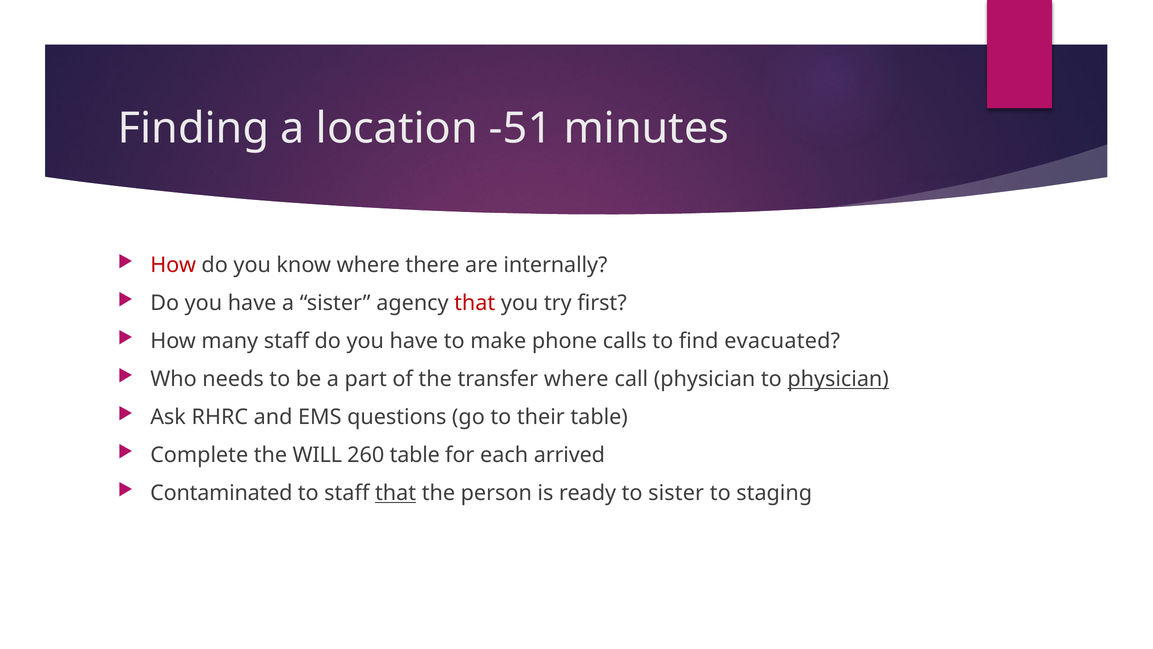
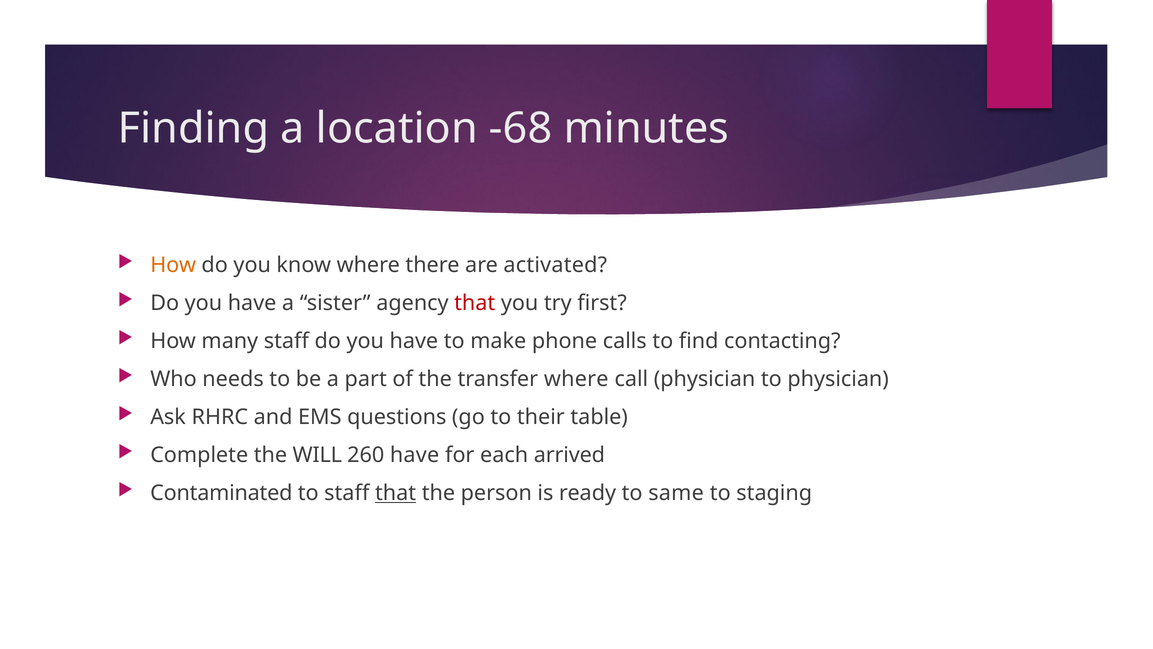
-51: -51 -> -68 (521, 129)
How colour: red -> orange (173, 265)
internally: internally -> activated (555, 265)
evacuated: evacuated -> contacting (782, 341)
physician underline: present -> none (838, 379)
260 table: table -> have (415, 455)
to sister: sister -> same (676, 493)
